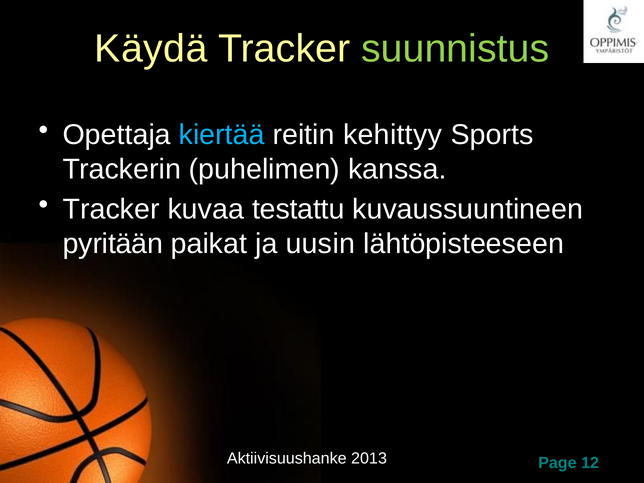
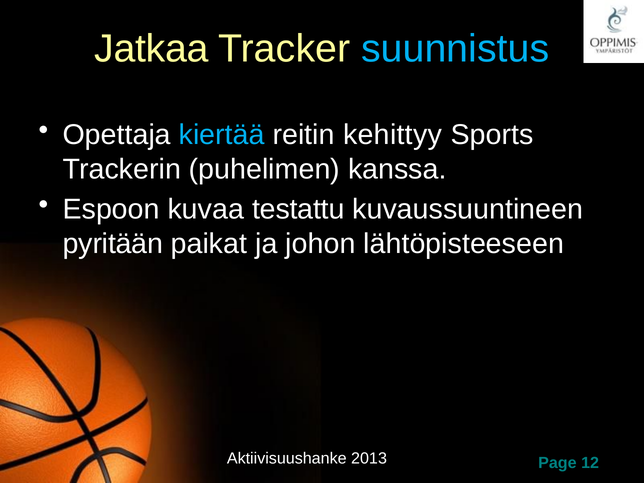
Käydä: Käydä -> Jatkaa (151, 49)
suunnistus colour: light green -> light blue (455, 49)
Tracker: Tracker -> Espoon (111, 209)
uusin: uusin -> johon (320, 244)
